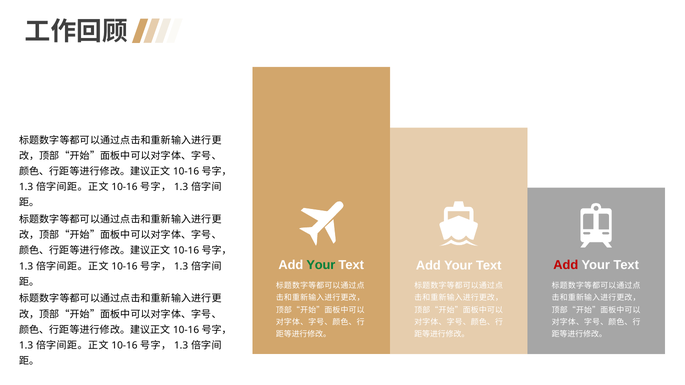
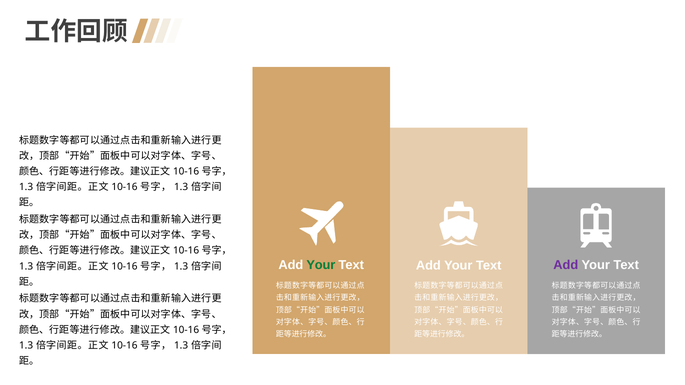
Add colour: red -> purple (566, 265)
